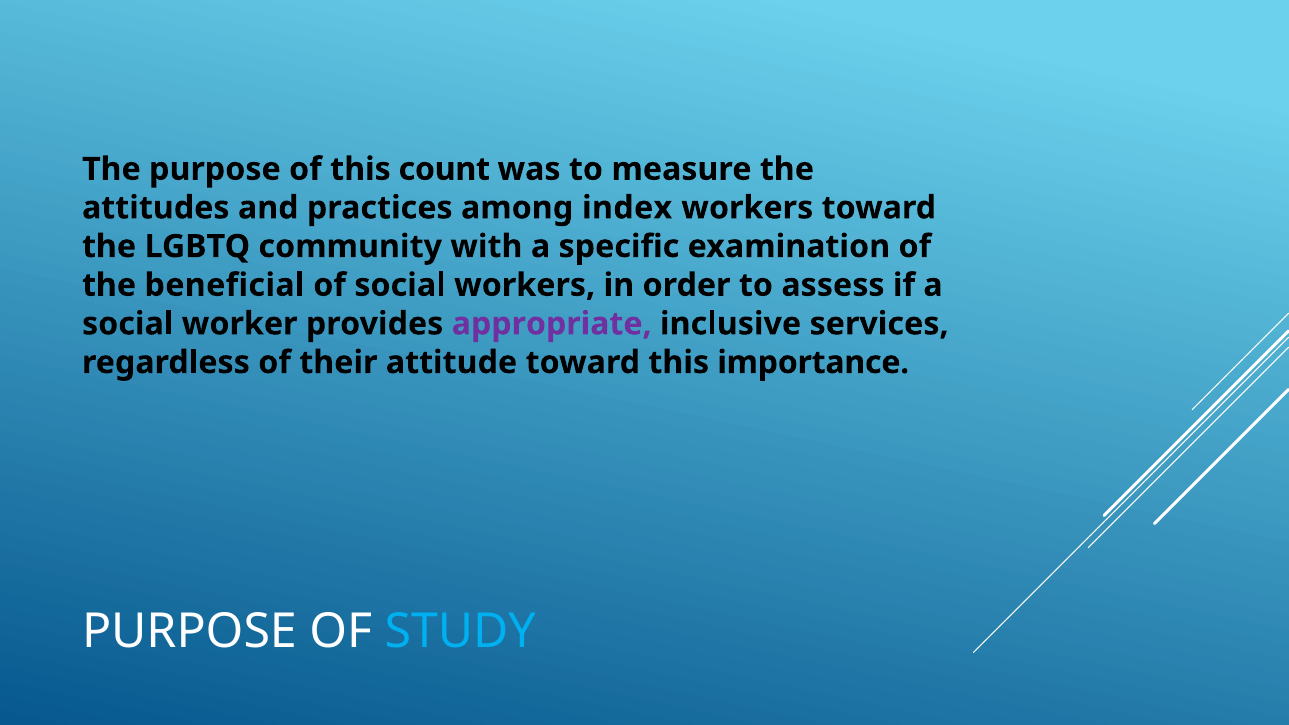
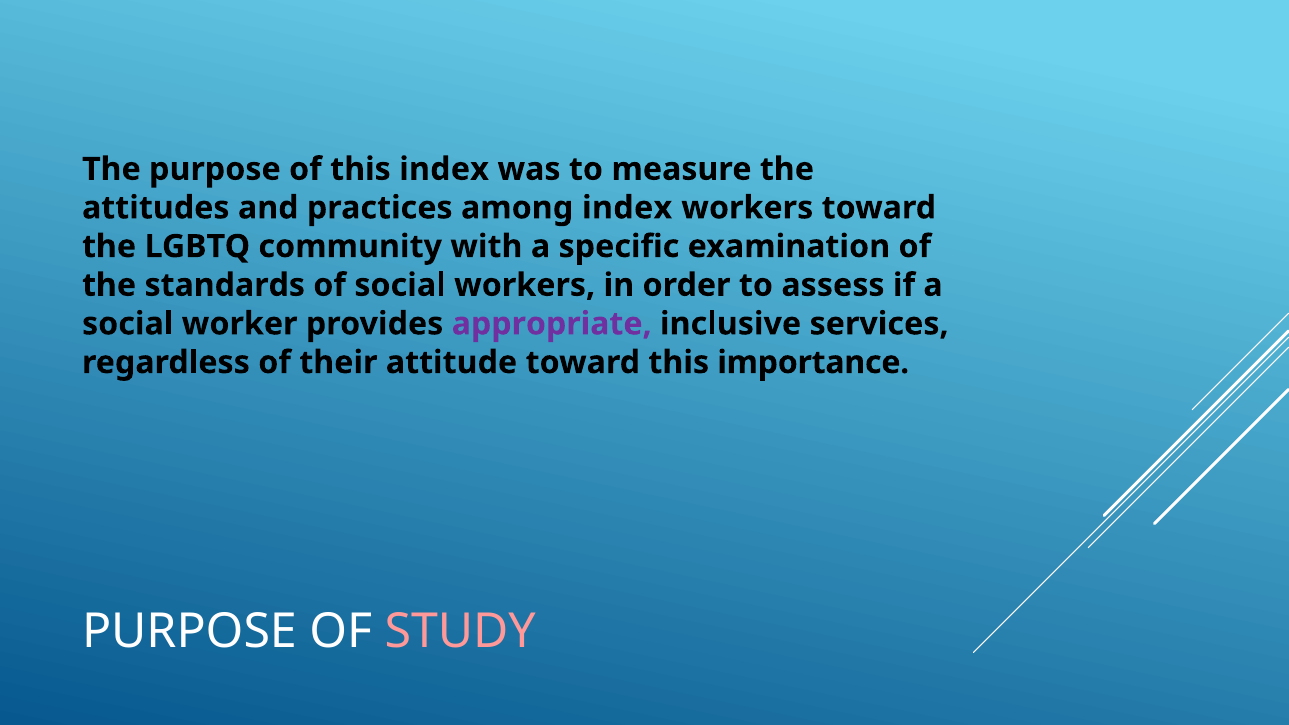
this count: count -> index (444, 169)
beneficial: beneficial -> standards (225, 285)
STUDY colour: light blue -> pink (460, 632)
